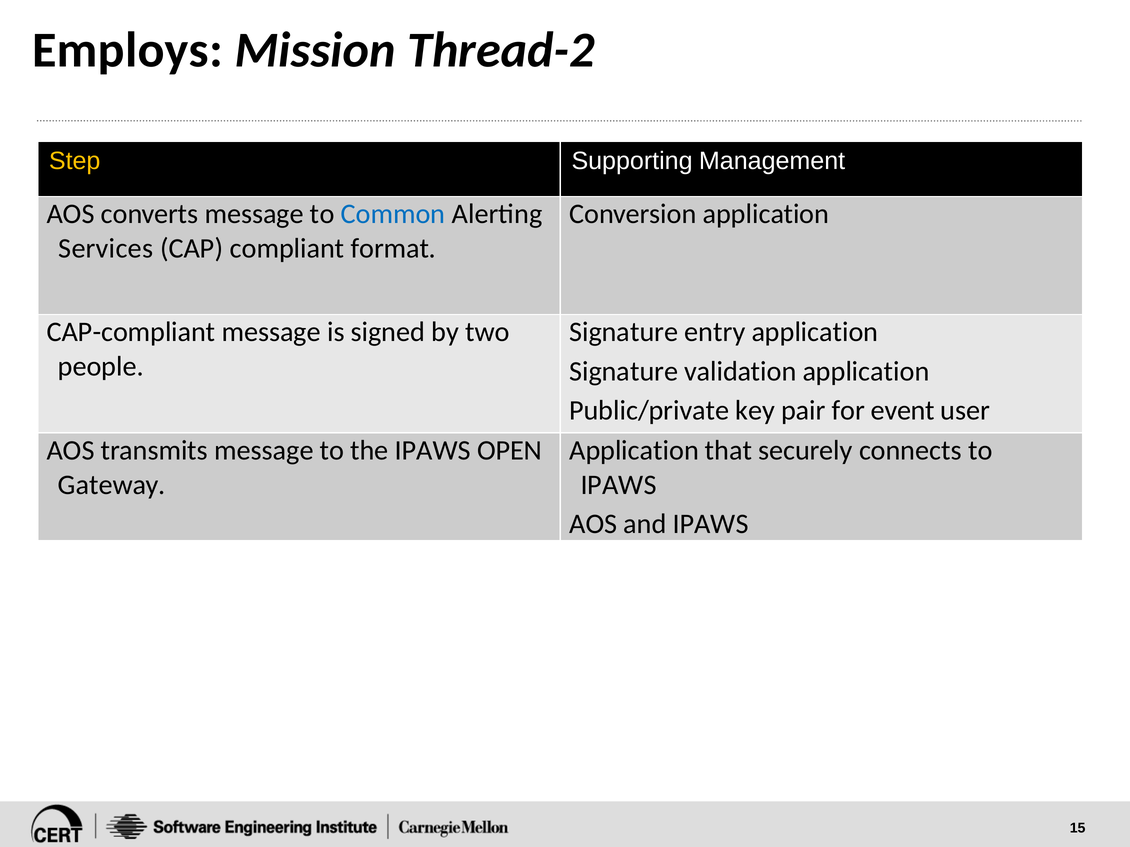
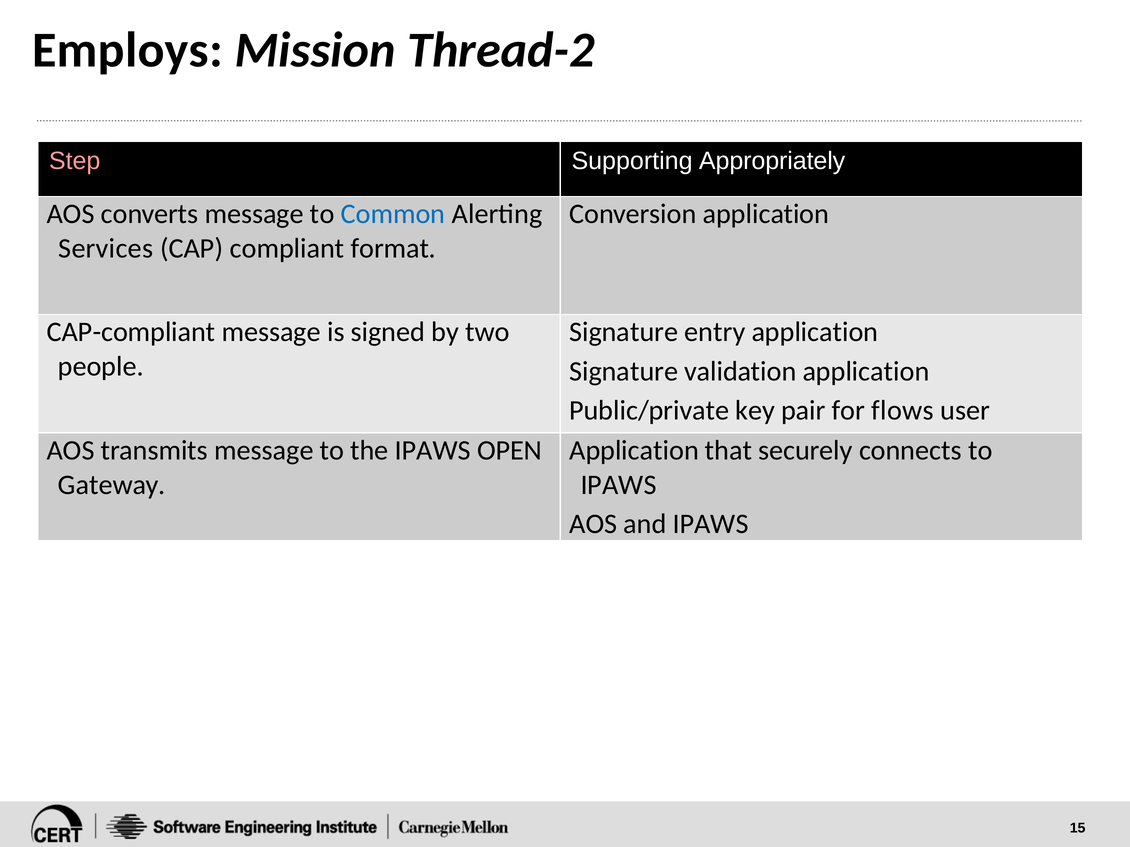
Step colour: yellow -> pink (75, 161)
Management: Management -> Appropriately (772, 161)
event: event -> flows (903, 411)
